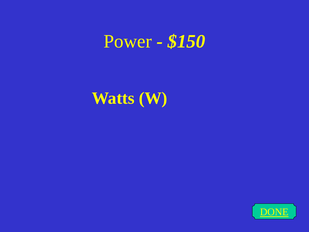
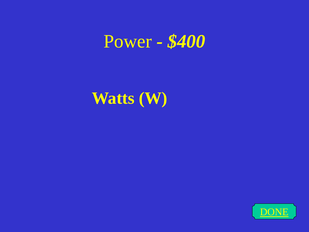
$150: $150 -> $400 (186, 41)
